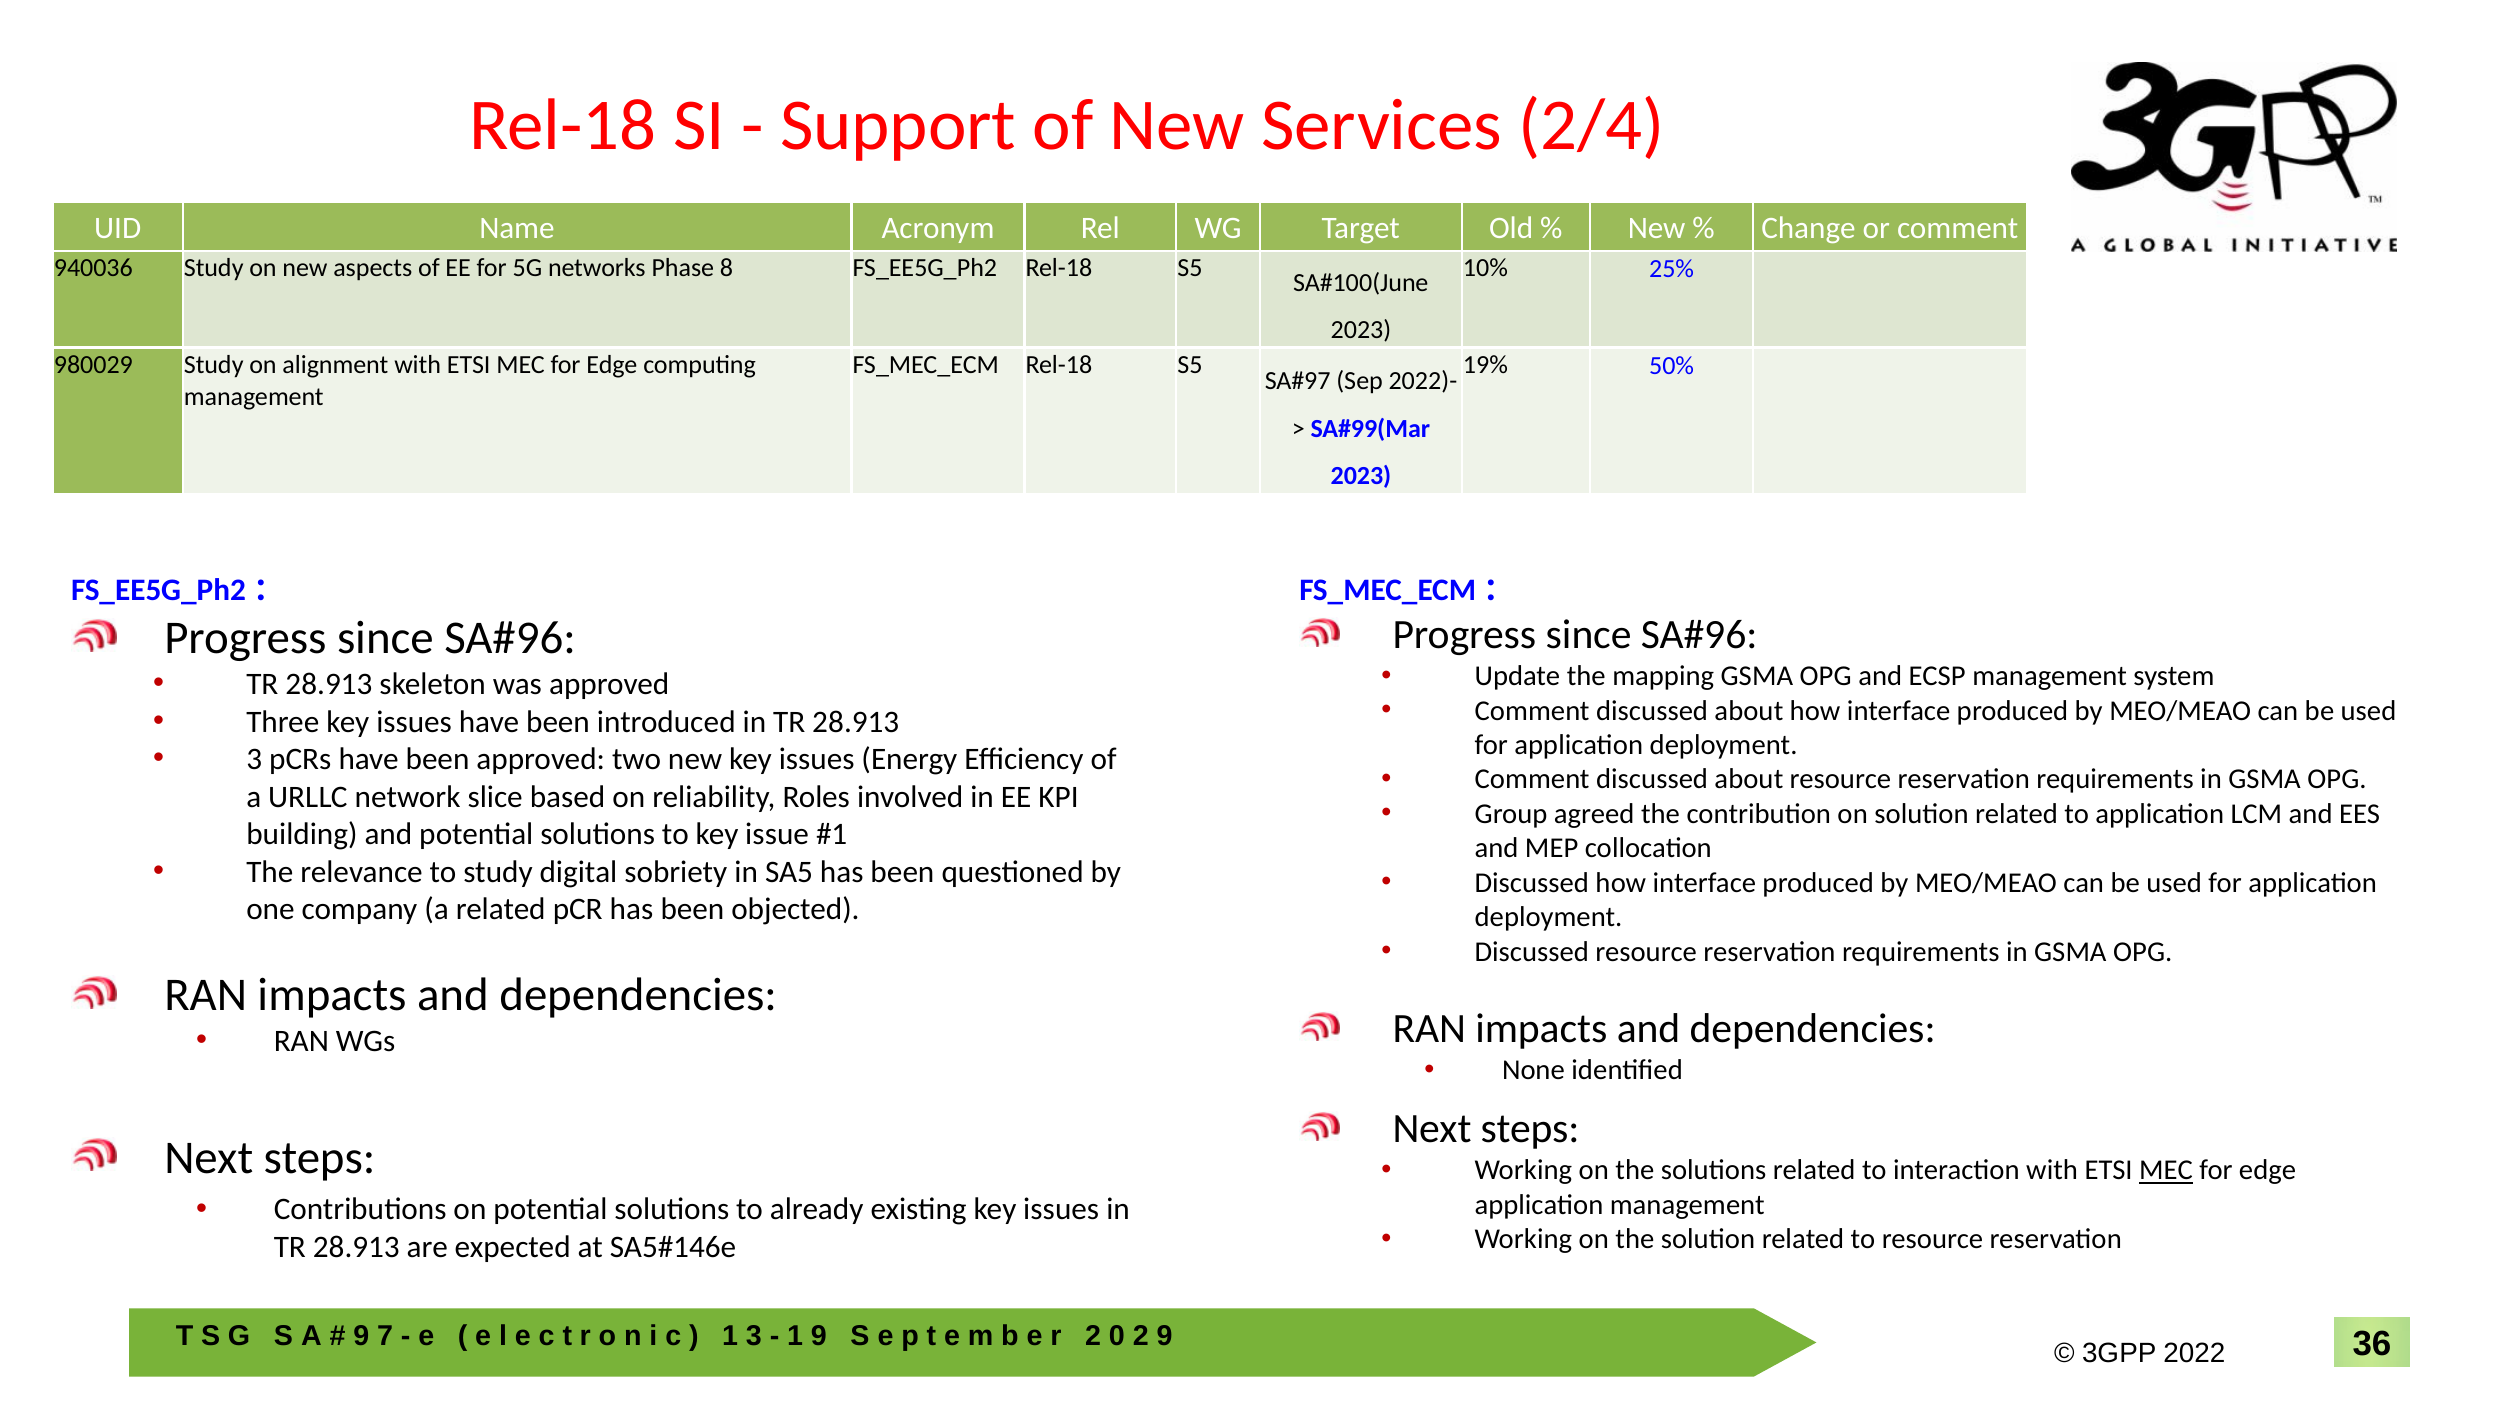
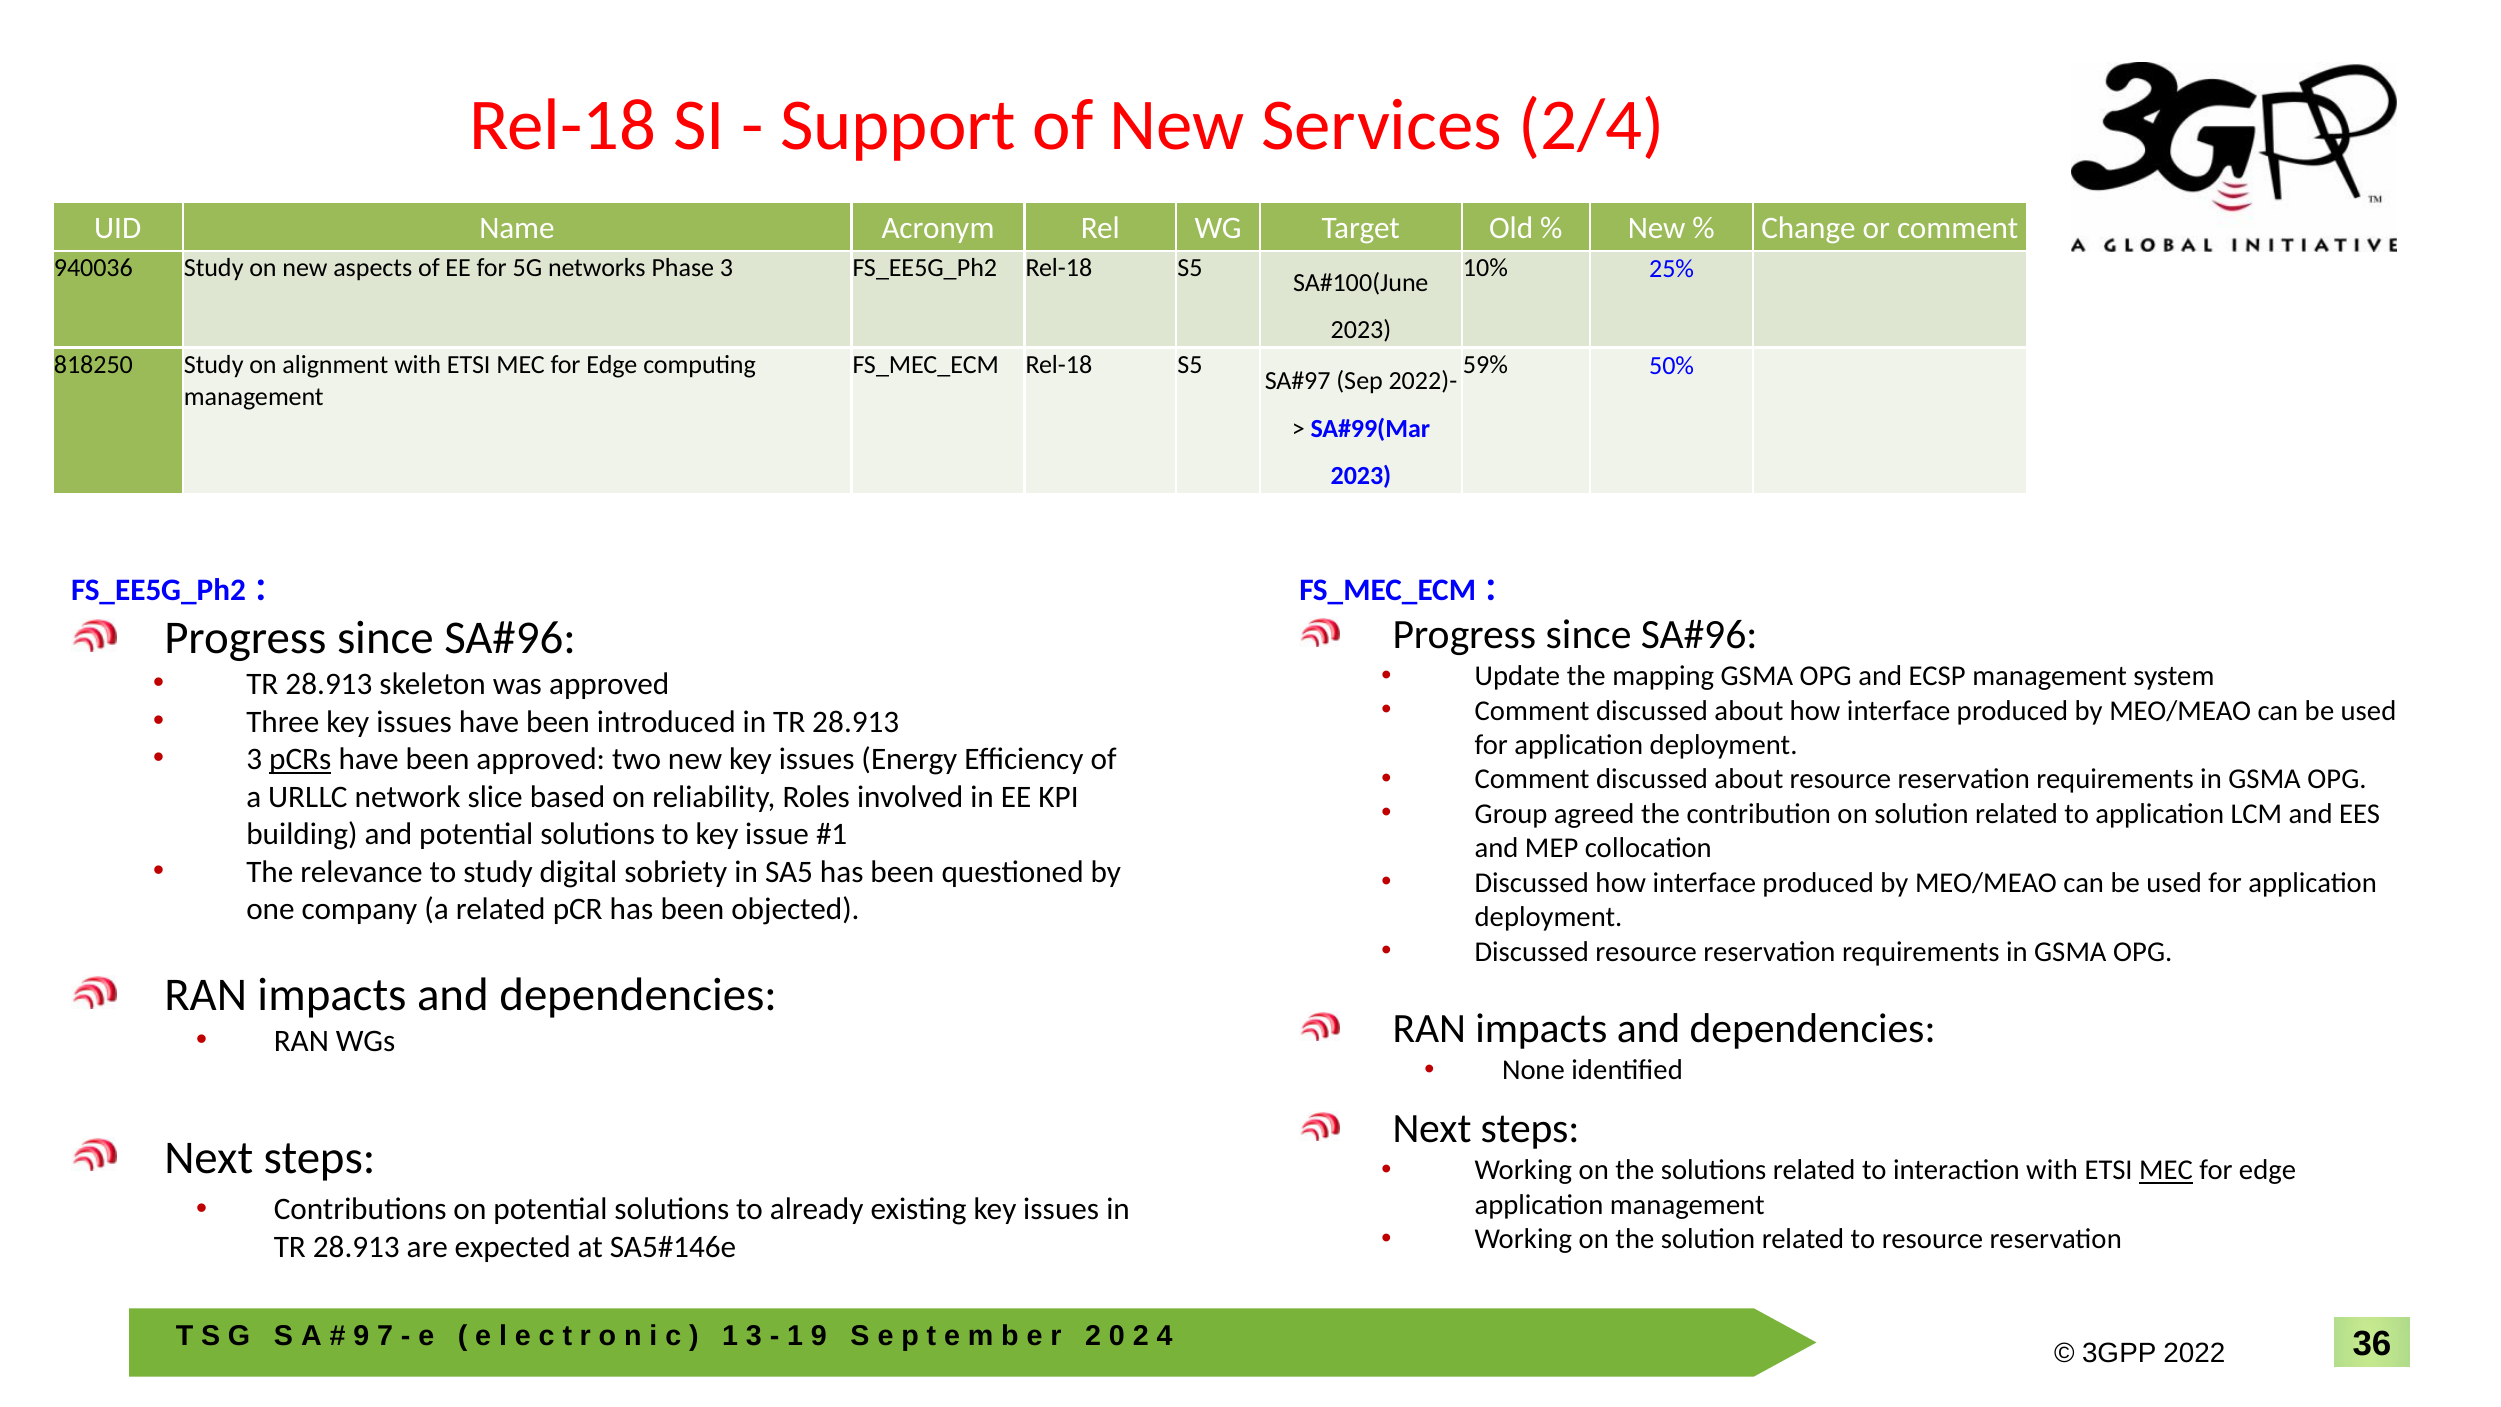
Phase 8: 8 -> 3 (726, 268)
980029: 980029 -> 818250 (93, 365)
19%: 19% -> 59% (1485, 365)
pCRs underline: none -> present (300, 759)
2 9: 9 -> 4 (1165, 1336)
